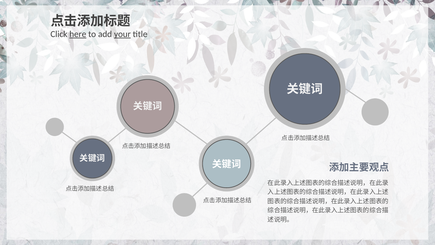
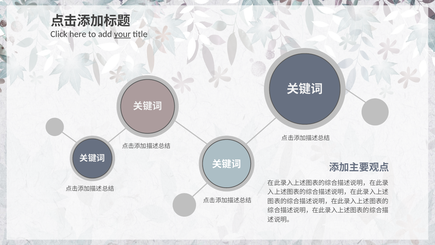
here underline: present -> none (78, 34)
